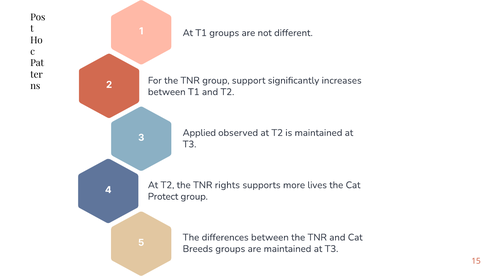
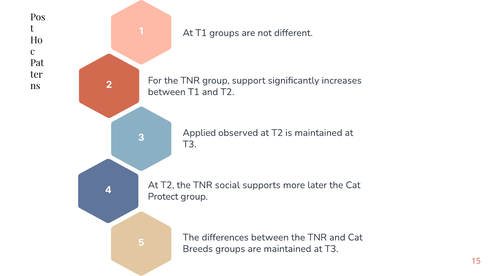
rights: rights -> social (227, 185)
lives: lives -> later (317, 185)
